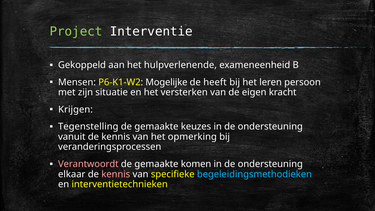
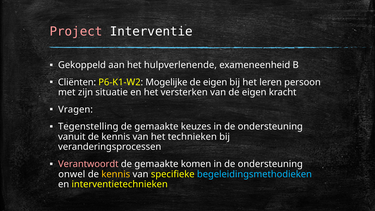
Project colour: light green -> pink (76, 32)
Mensen: Mensen -> Cliënten (77, 82)
heeft: heeft -> eigen (215, 82)
Krijgen: Krijgen -> Vragen (76, 109)
opmerking: opmerking -> technieken (192, 137)
elkaar: elkaar -> onwel (72, 174)
kennis colour: pink -> yellow (116, 174)
